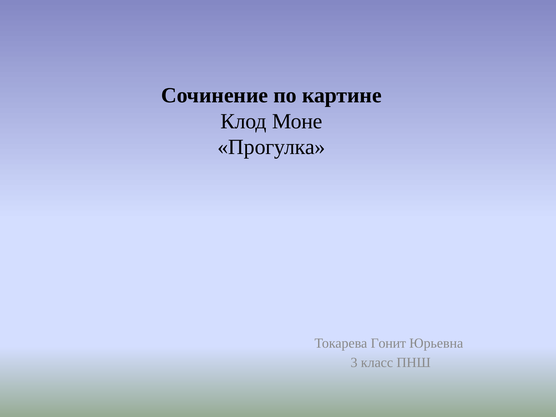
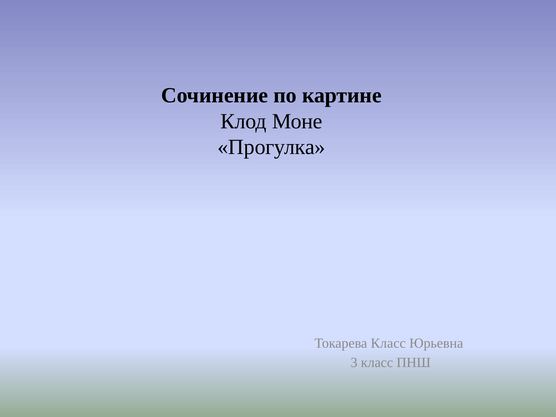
Токарева Гонит: Гонит -> Класс (388, 343)
